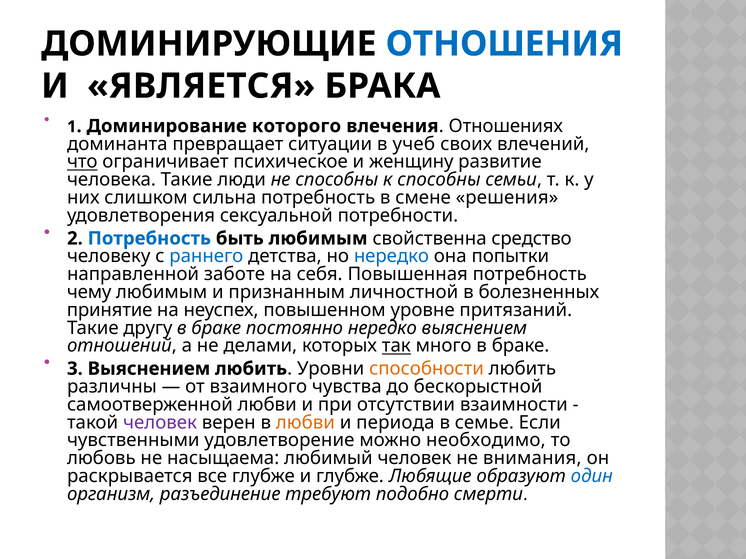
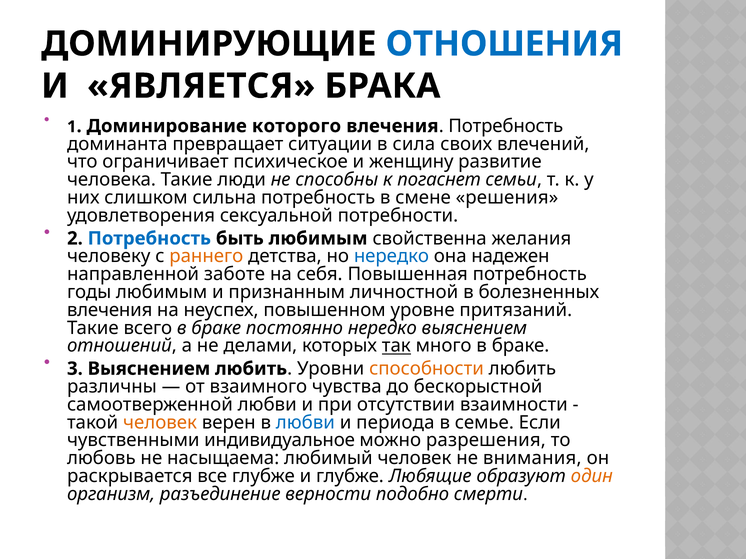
Отношениях: Отношениях -> Потребность (506, 126)
учеб: учеб -> сила (414, 144)
что underline: present -> none (82, 162)
к способны: способны -> погаснет (439, 180)
средство: средство -> желания (531, 239)
раннего colour: blue -> orange (206, 257)
попытки: попытки -> надежен (510, 257)
чему: чему -> годы (89, 292)
принятие: принятие -> влечения (110, 310)
другу: другу -> всего (148, 328)
человек colour: purple -> orange (160, 423)
любви colour: orange -> blue (305, 423)
удовлетворение: удовлетворение -> индивидуальное (280, 441)
необходимо: необходимо -> разрешения (486, 441)
один colour: blue -> orange (592, 476)
требуют: требуют -> верности (328, 494)
